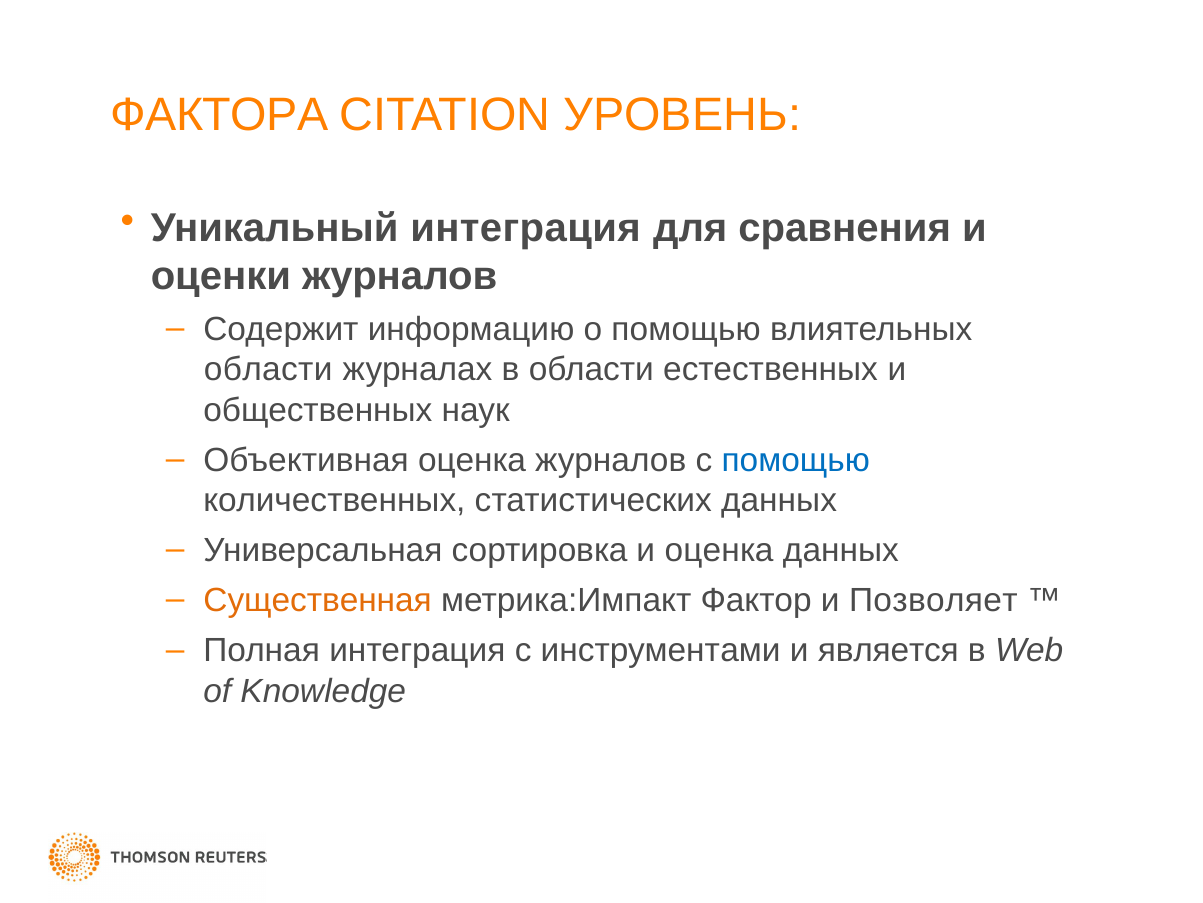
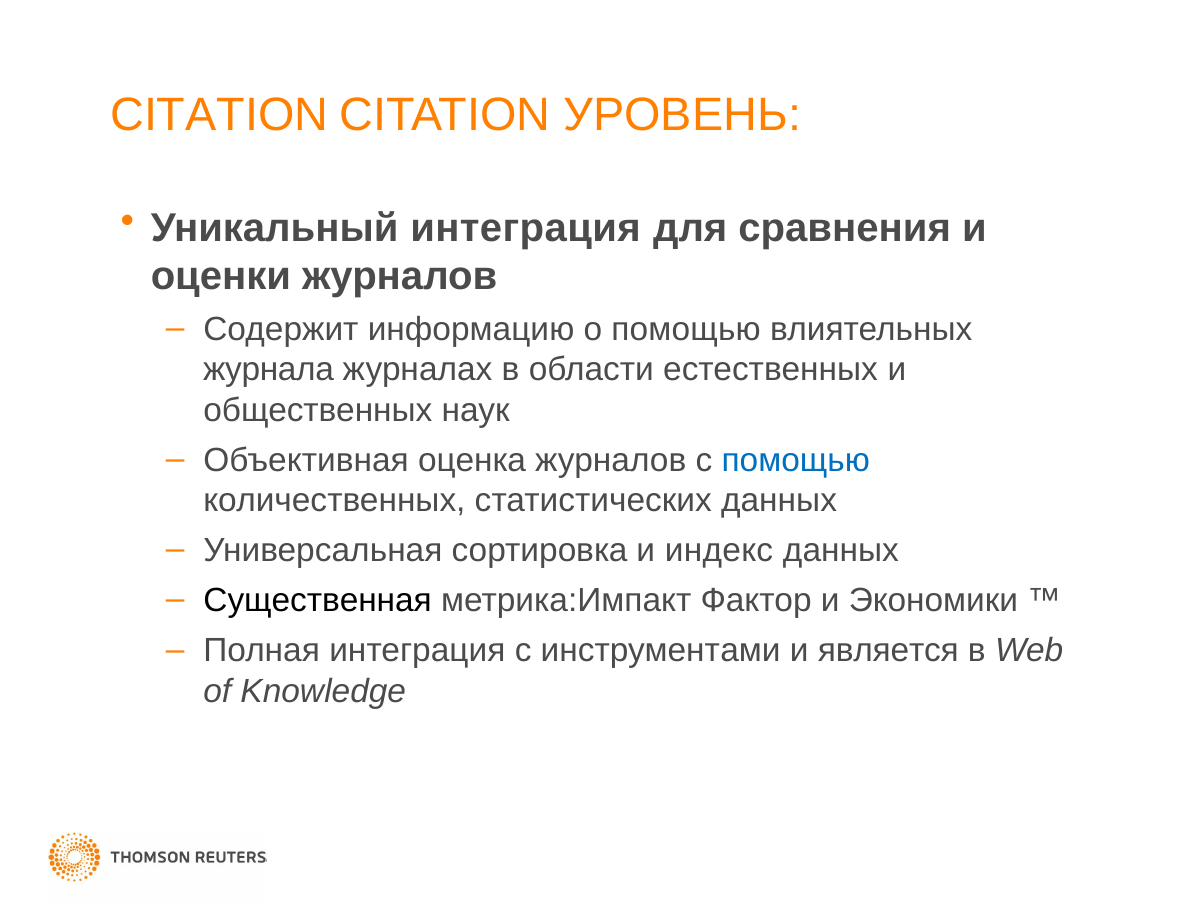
ФАКТОРА: ФАКТОРА -> CITATION (219, 115)
области: области -> журнала (269, 370)
и оценка: оценка -> индекс (719, 550)
Существенная colour: orange -> black (318, 600)
Позволяет: Позволяет -> Экономики (934, 600)
